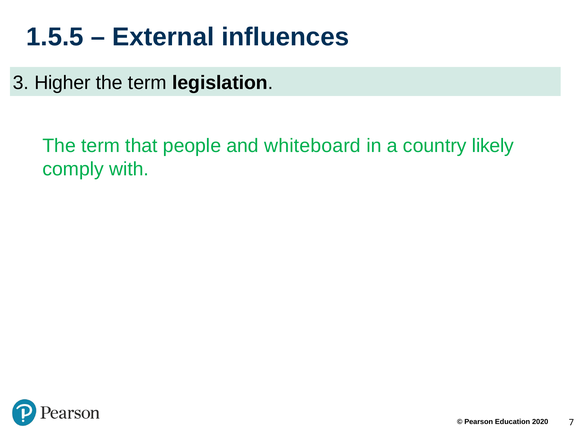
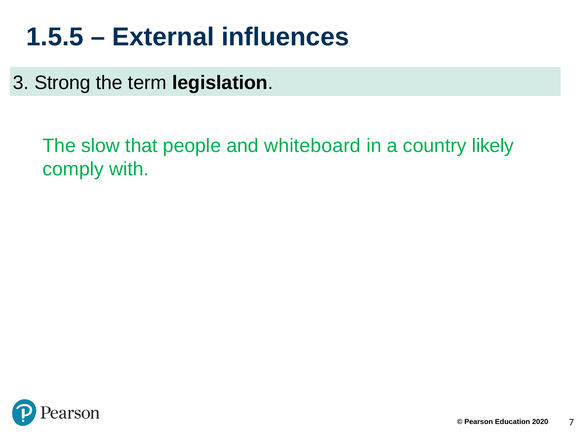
Higher: Higher -> Strong (62, 83)
term: term -> slow (101, 146)
